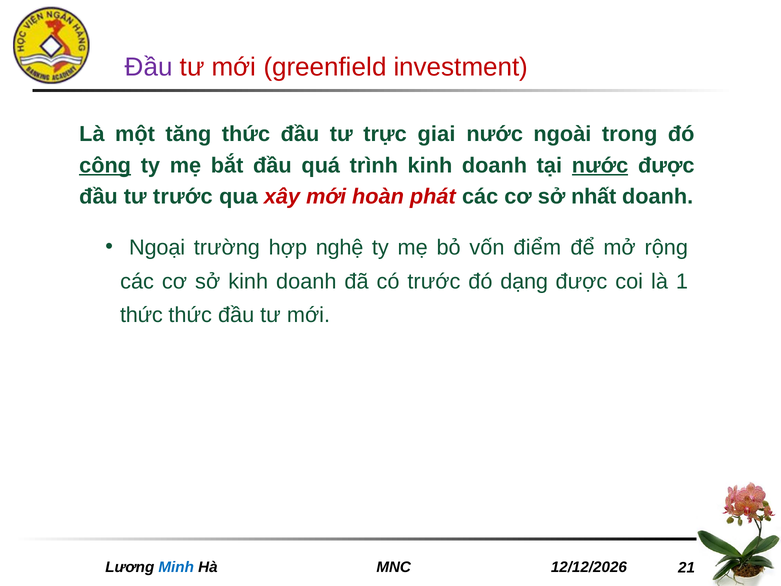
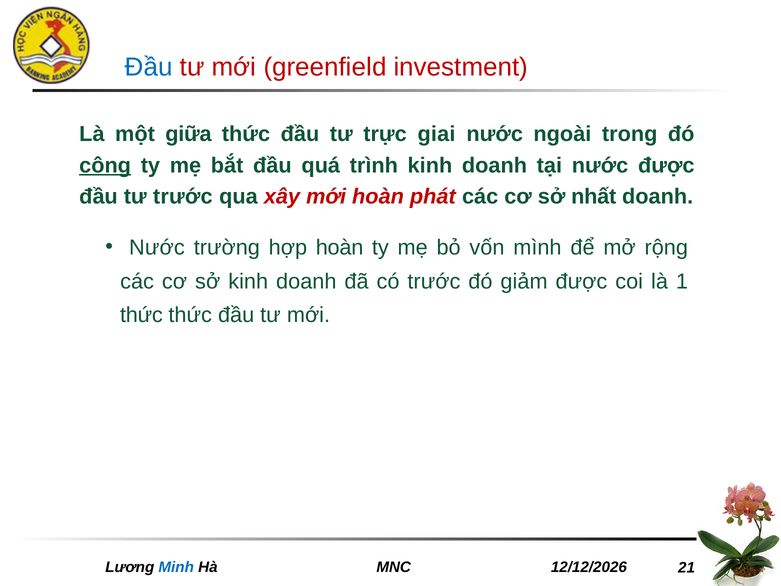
Đầu colour: purple -> blue (149, 67)
tăng: tăng -> giữa (188, 134)
nước underline: present -> none (600, 165)
Ngoại: Ngoại -> Nước (157, 247)
hợp nghệ: nghệ -> hoàn (340, 247)
điểm: điểm -> mình (537, 247)
dạng: dạng -> giảm (524, 281)
